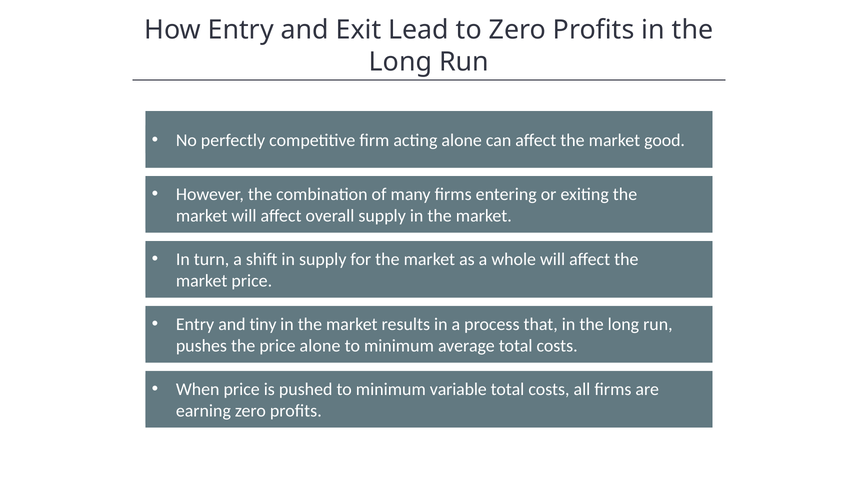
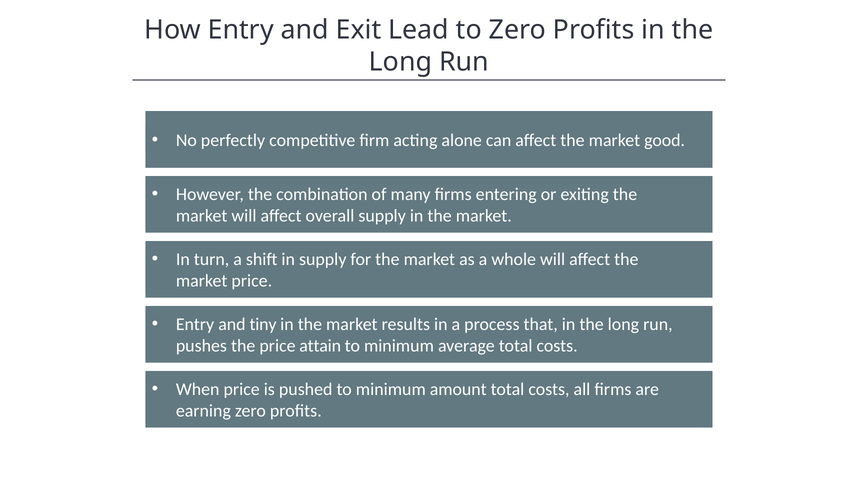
price alone: alone -> attain (320, 346)
variable: variable -> amount (458, 390)
